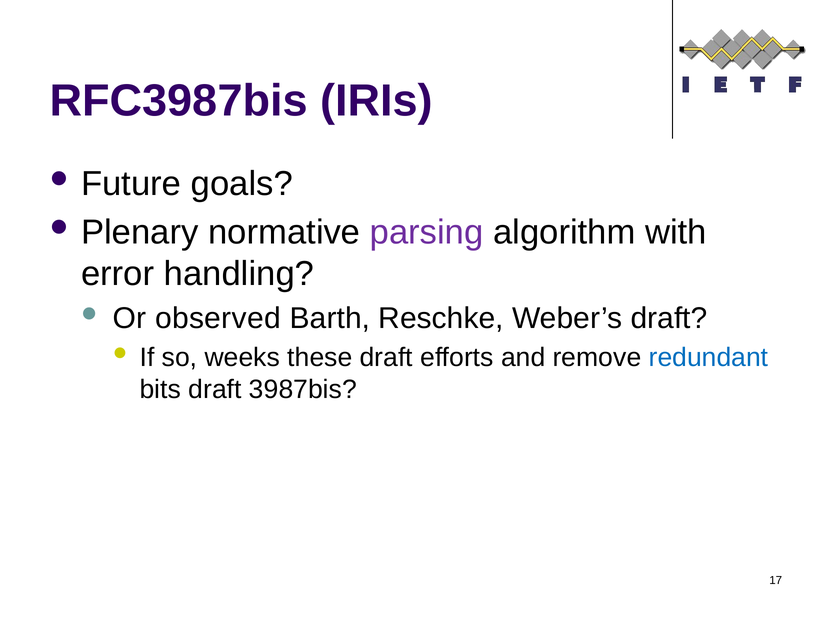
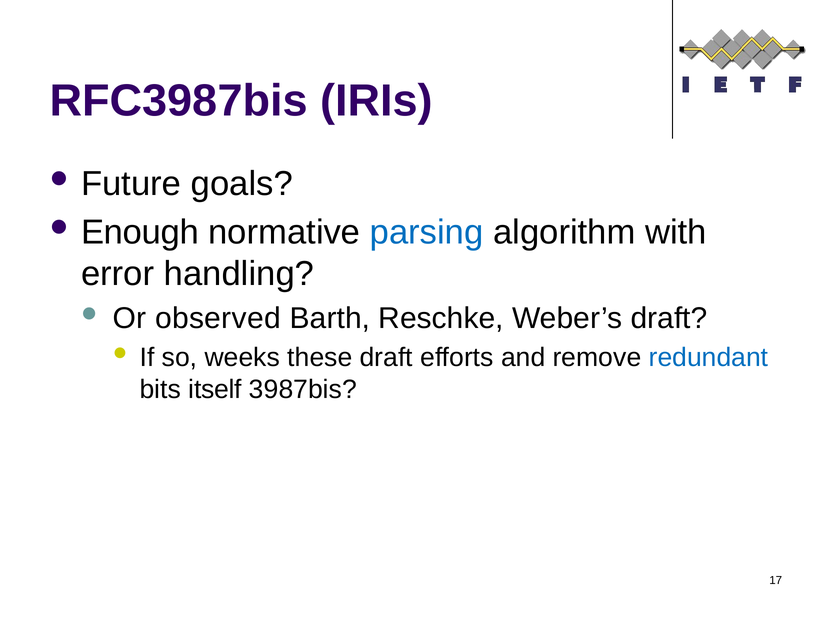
Plenary: Plenary -> Enough (140, 232)
parsing colour: purple -> blue (427, 232)
bits draft: draft -> itself (215, 389)
